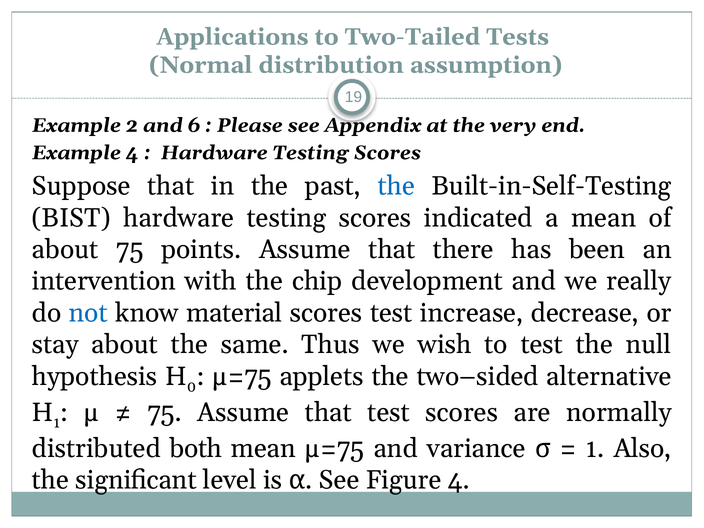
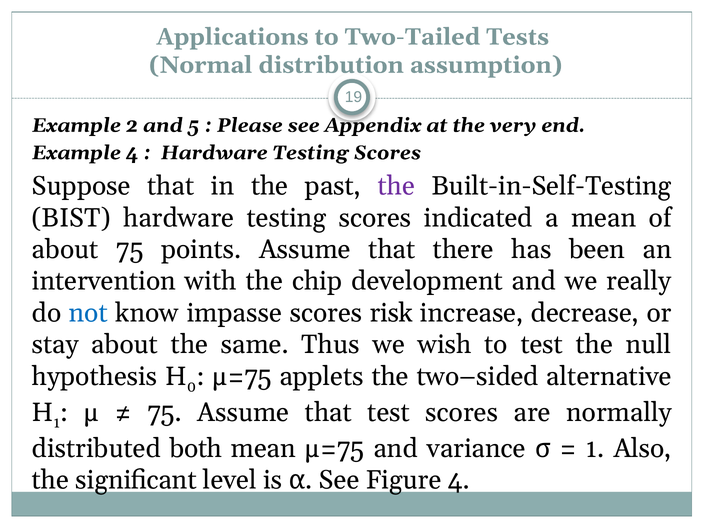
6: 6 -> 5 (194, 125)
the colour: blue -> purple (396, 186)
material: material -> impasse (234, 313)
scores test: test -> risk (391, 313)
